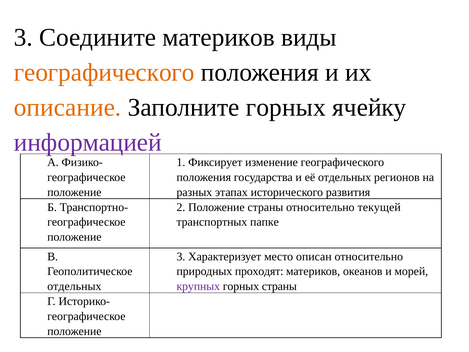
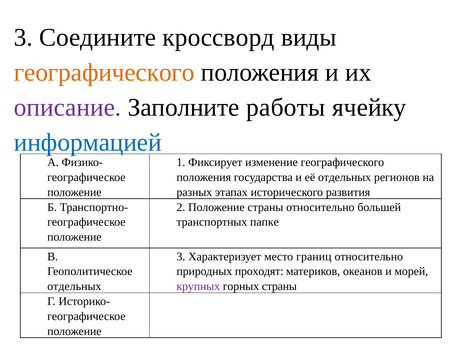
Соедините материков: материков -> кроссворд (218, 37)
описание colour: orange -> purple (68, 107)
Заполните горных: горных -> работы (286, 107)
информацией colour: purple -> blue (88, 142)
текущей: текущей -> большей (379, 207)
описан: описан -> границ (314, 256)
